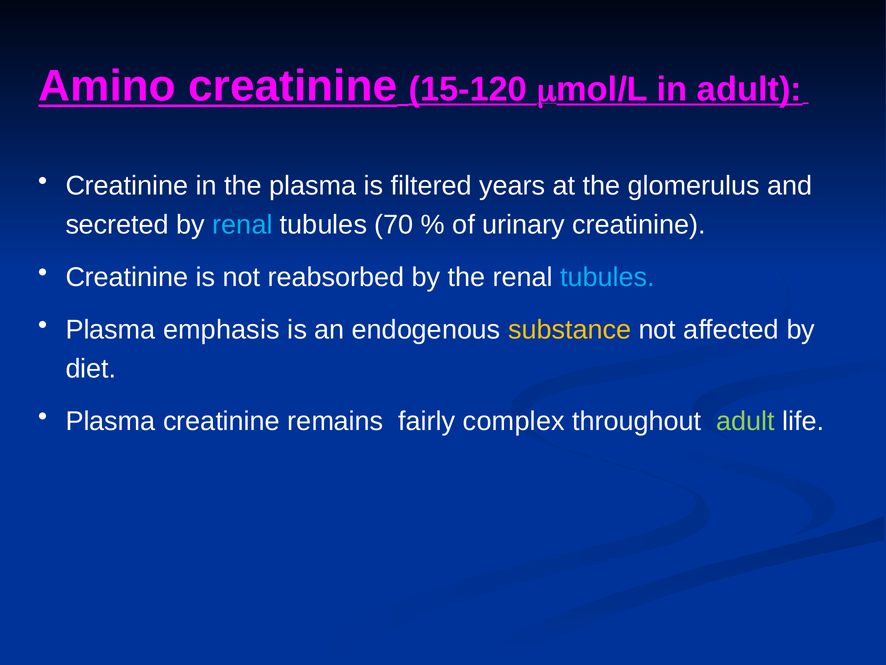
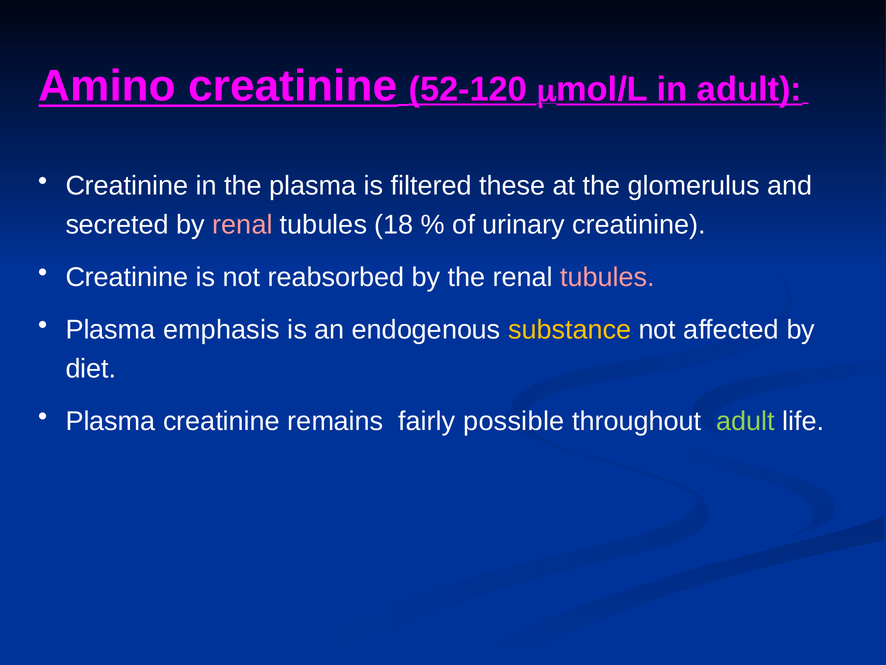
15-120: 15-120 -> 52-120 (468, 89)
years: years -> these (512, 185)
renal colour: light blue -> pink (242, 224)
70: 70 -> 18 (394, 224)
tubules colour: light blue -> pink (608, 277)
complex: complex -> possible (514, 421)
